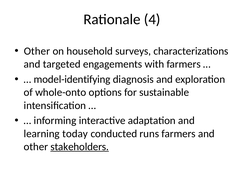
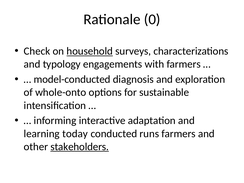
4: 4 -> 0 (152, 19)
Other: Other -> Check (37, 51)
household underline: none -> present (90, 51)
targeted: targeted -> typology (62, 64)
model-identifying: model-identifying -> model-conducted (72, 79)
